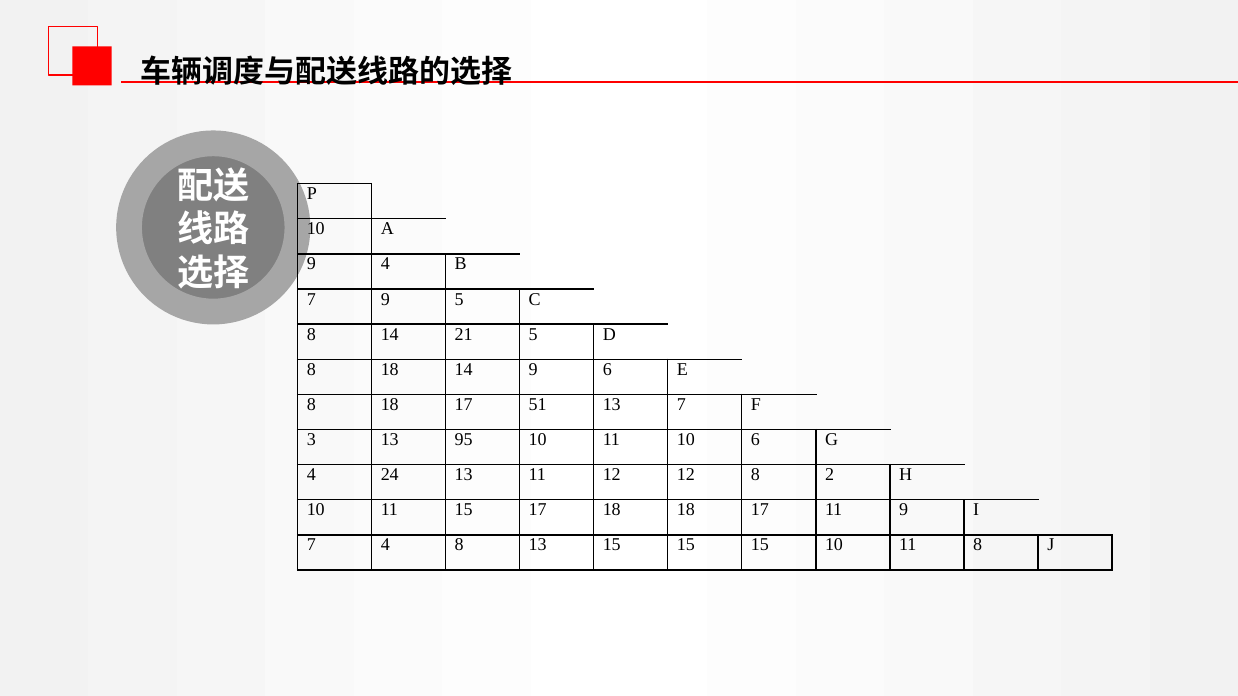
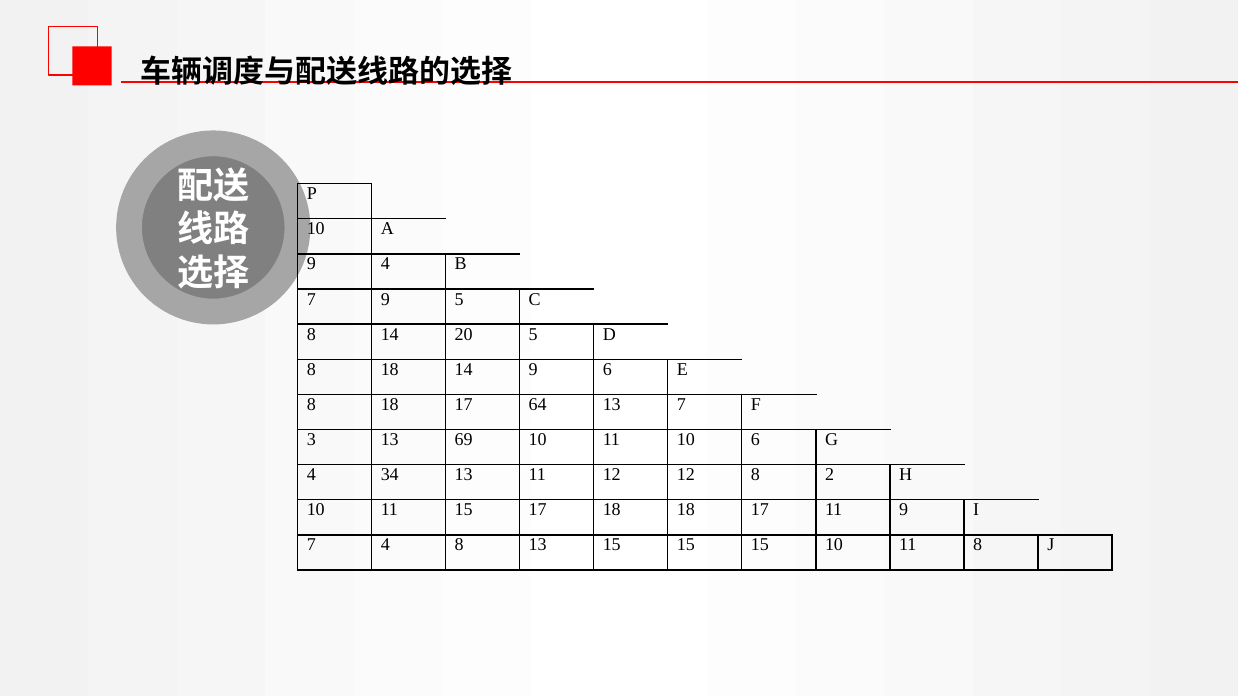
21: 21 -> 20 (464, 334)
51: 51 -> 64 (538, 405)
95: 95 -> 69 (464, 440)
24: 24 -> 34 (390, 475)
